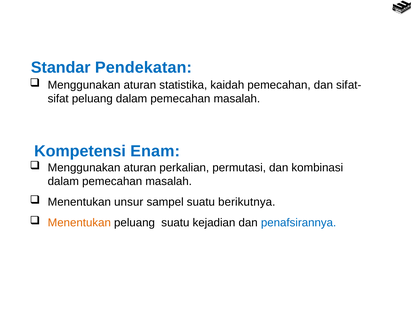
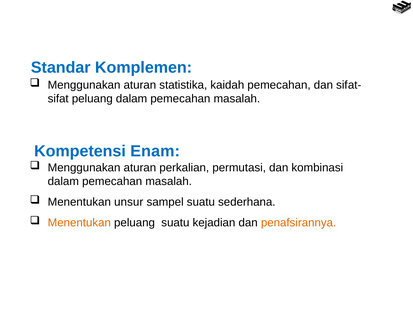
Pendekatan: Pendekatan -> Komplemen (144, 68)
berikutnya: berikutnya -> sederhana (247, 202)
penafsirannya colour: blue -> orange (299, 223)
